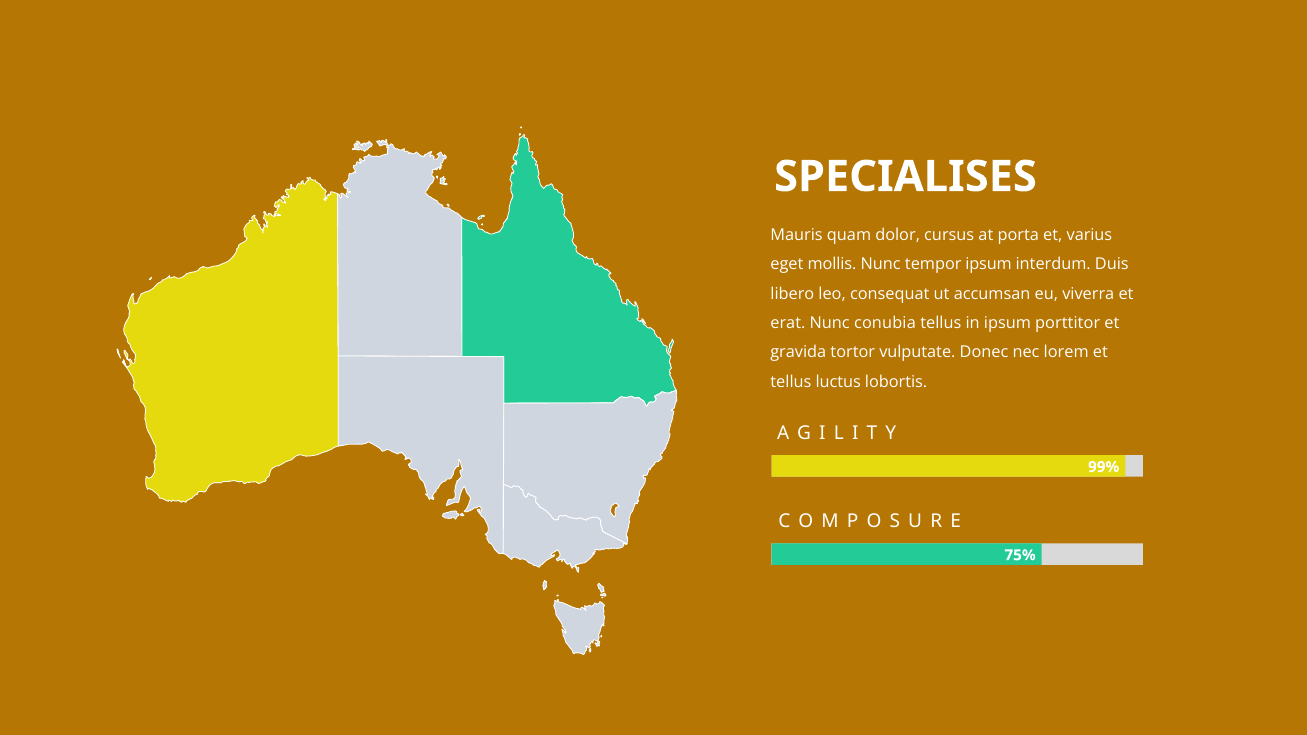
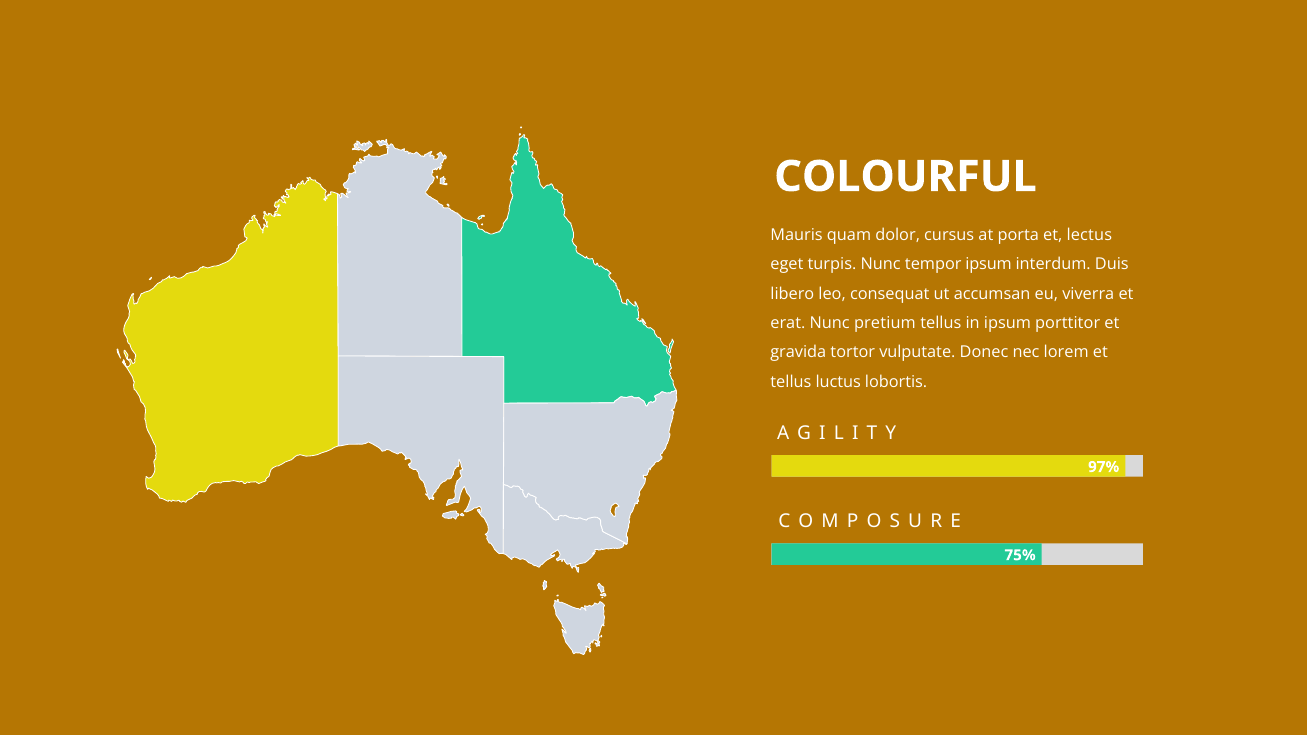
SPECIALISES: SPECIALISES -> COLOURFUL (905, 177)
varius: varius -> lectus (1089, 235)
mollis: mollis -> turpis (832, 264)
conubia: conubia -> pretium (885, 323)
99%: 99% -> 97% (1104, 467)
